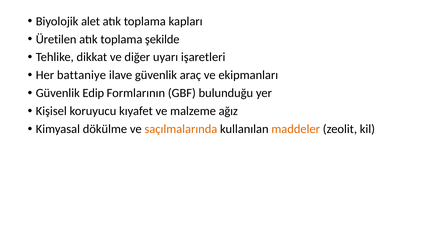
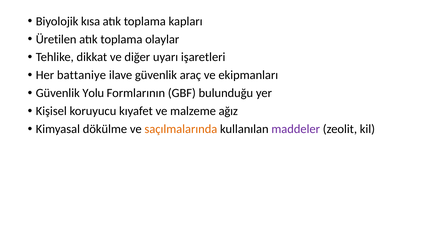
alet: alet -> kısa (91, 21)
şekilde: şekilde -> olaylar (162, 39)
Edip: Edip -> Yolu (93, 93)
maddeler colour: orange -> purple (296, 129)
